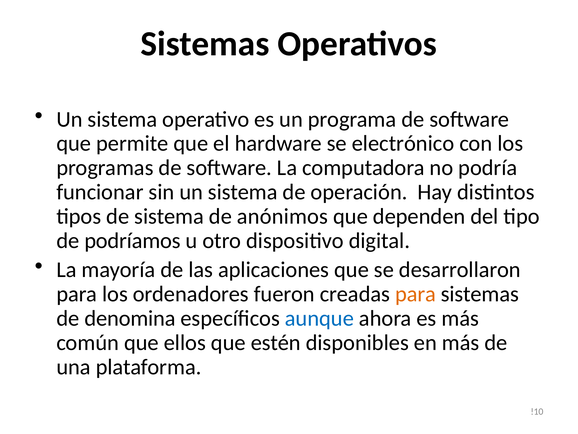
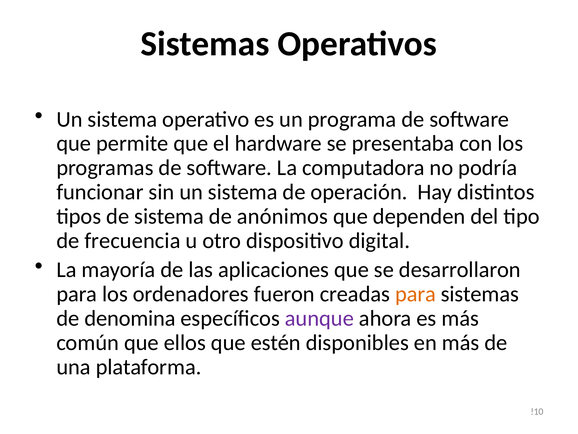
electrónico: electrónico -> presentaba (403, 143)
podríamos: podríamos -> frecuencia (132, 241)
aunque colour: blue -> purple (319, 318)
